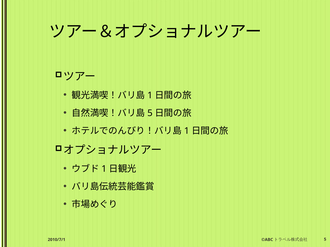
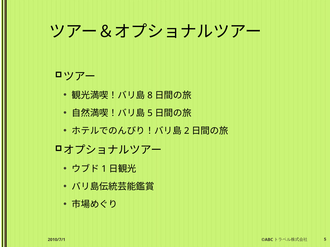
1: 1 -> 8 (150, 95)
1: 1 -> 2 (187, 131)
